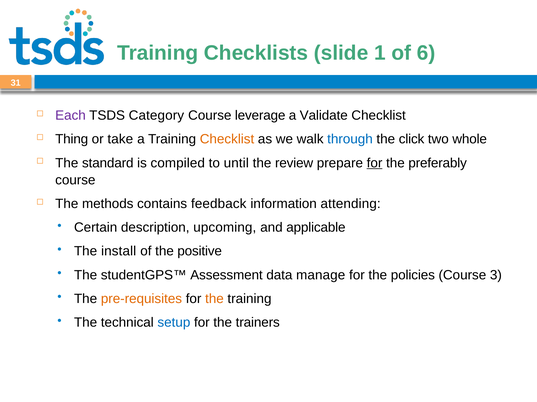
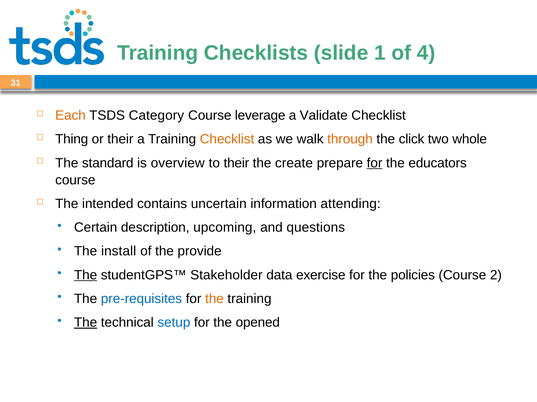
6: 6 -> 4 (426, 53)
Each colour: purple -> orange (70, 116)
or take: take -> their (120, 139)
through colour: blue -> orange (350, 139)
compiled: compiled -> overview (178, 163)
to until: until -> their (236, 163)
review: review -> create (294, 163)
preferably: preferably -> educators (438, 163)
methods: methods -> intended (108, 204)
feedback: feedback -> uncertain (219, 204)
applicable: applicable -> questions (316, 228)
positive: positive -> provide (200, 252)
The underline: none -> present (86, 275)
Assessment: Assessment -> Stakeholder (226, 275)
manage: manage -> exercise (321, 275)
3: 3 -> 2 (496, 275)
pre-requisites colour: orange -> blue (141, 299)
The underline: none -> present (86, 323)
trainers: trainers -> opened (258, 323)
